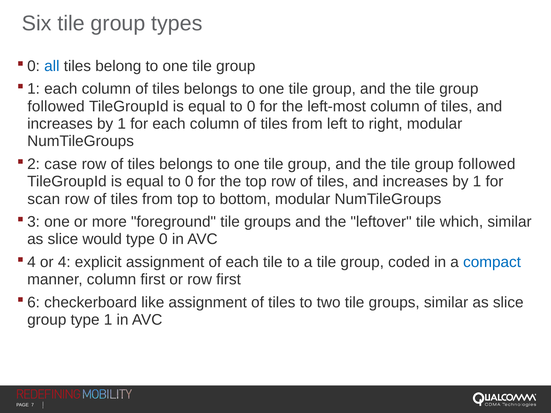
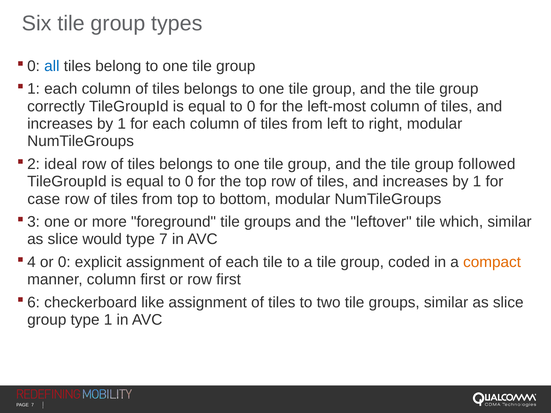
followed: followed -> correctly (56, 106)
case: case -> ideal (61, 164)
scan: scan -> case (44, 199)
type 0: 0 -> 7 (163, 239)
or 4: 4 -> 0 (64, 262)
compact colour: blue -> orange (492, 262)
